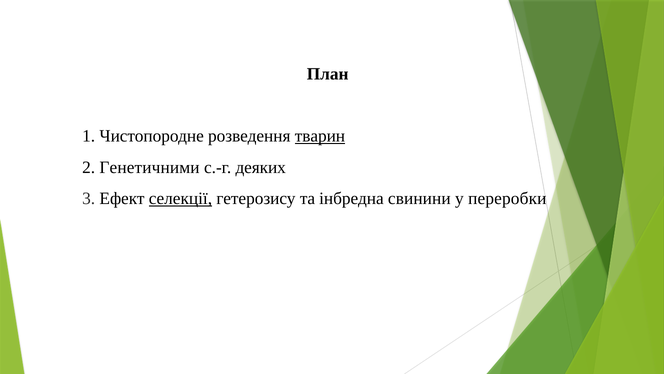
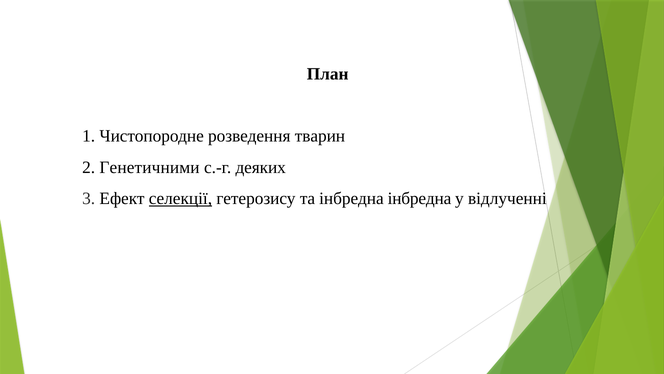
тварин underline: present -> none (320, 136)
інбредна свинини: свинини -> інбредна (419, 198)
переробки: переробки -> відлученні (507, 198)
